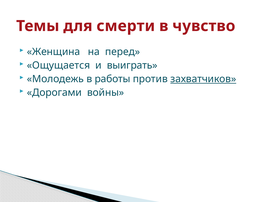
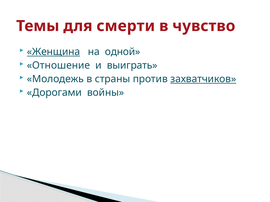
Женщина underline: none -> present (54, 52)
перед: перед -> одной (123, 52)
Ощущается: Ощущается -> Отношение (59, 66)
работы: работы -> страны (113, 79)
